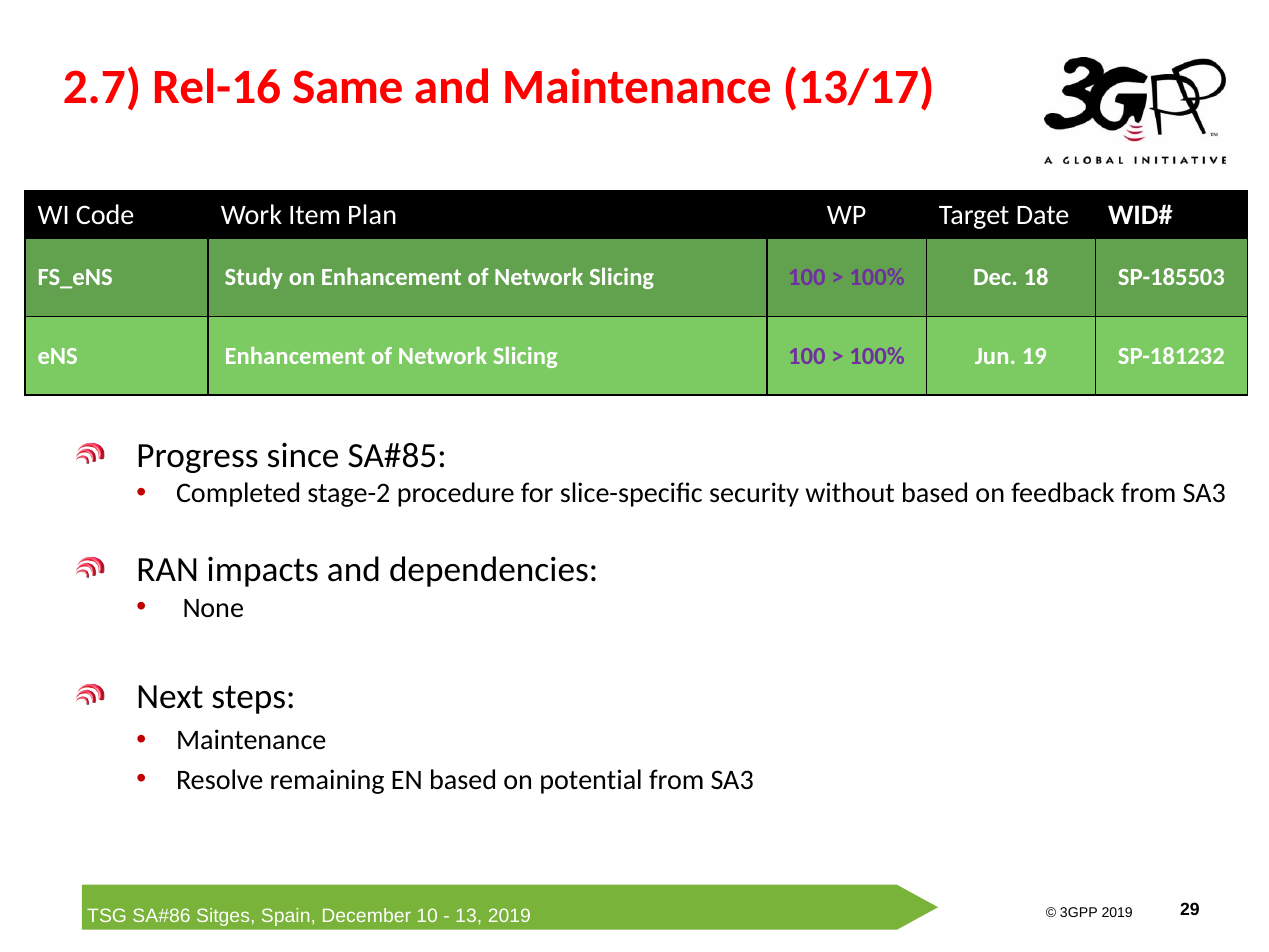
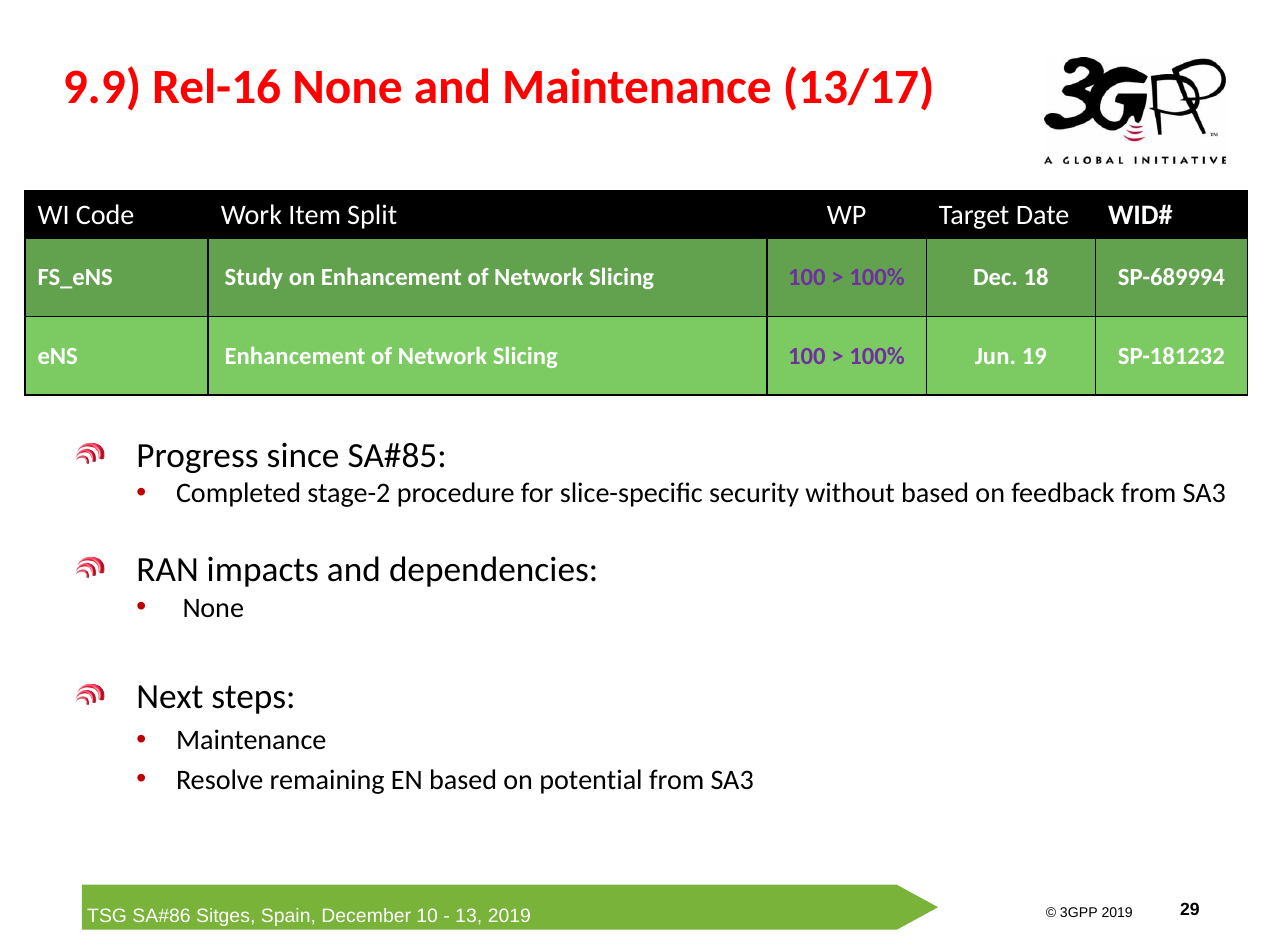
2.7: 2.7 -> 9.9 (102, 87)
Rel-16 Same: Same -> None (348, 87)
Plan: Plan -> Split (372, 215)
SP-185503: SP-185503 -> SP-689994 (1171, 278)
